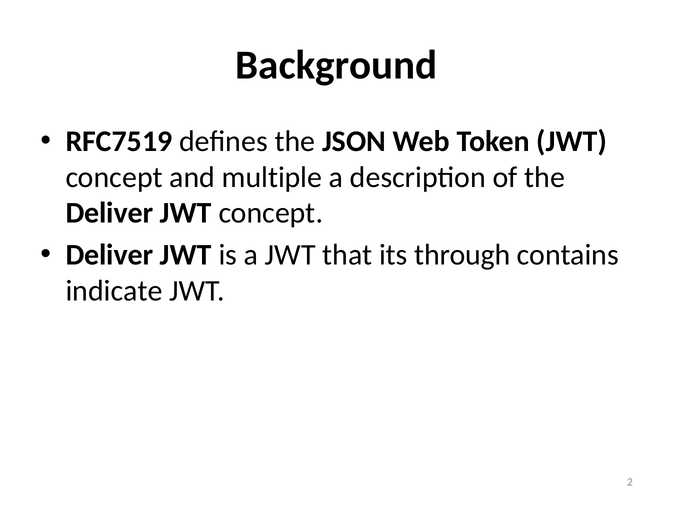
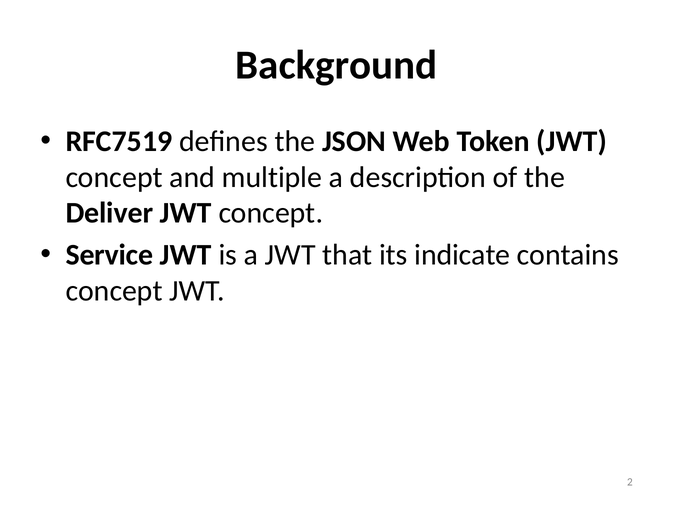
Deliver: Deliver -> Service (109, 255)
through: through -> indicate (462, 255)
indicate: indicate -> concept (114, 291)
